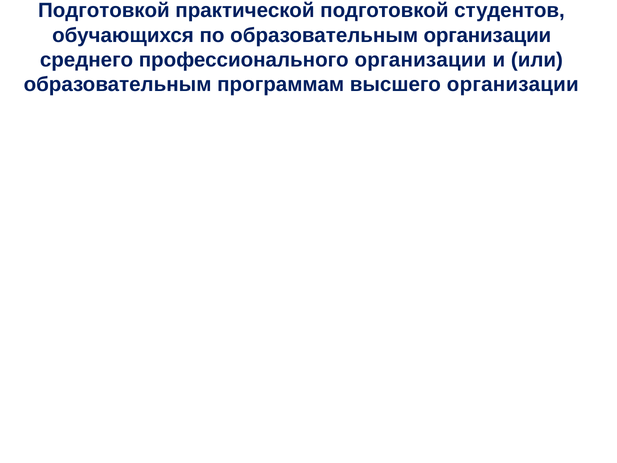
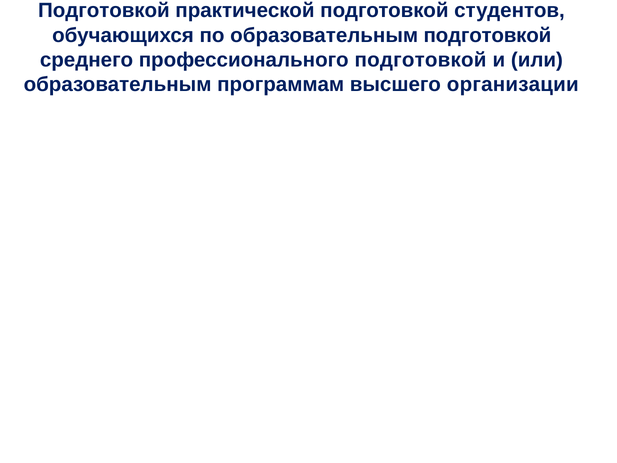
образовательным организации: организации -> подготовкой (487, 35)
профессионального организации: организации -> подготовкой (420, 60)
